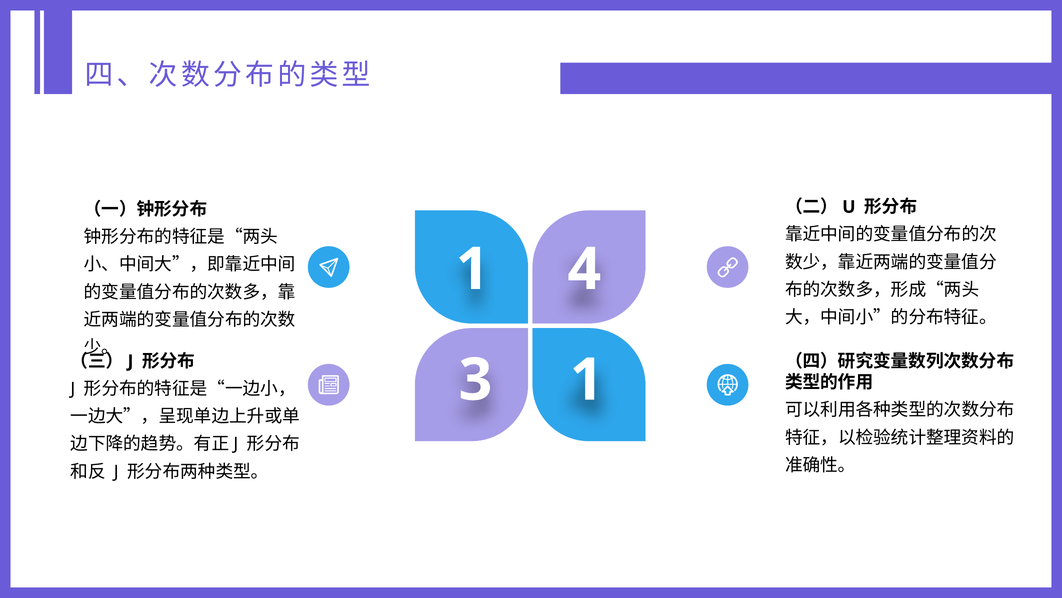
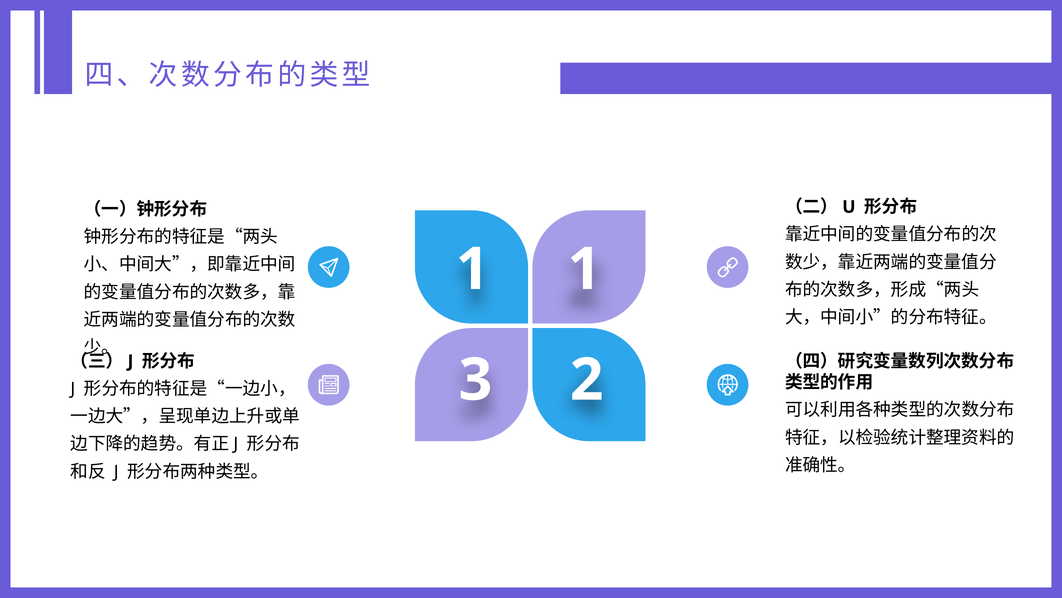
1 4: 4 -> 1 (584, 269)
3 1: 1 -> 2 (587, 380)
